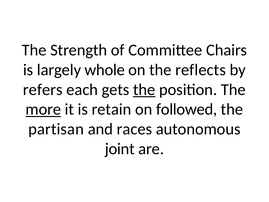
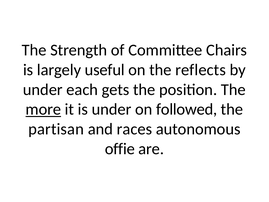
whole: whole -> useful (105, 70)
refers: refers -> under (43, 89)
the underline: present -> none (144, 89)
is retain: retain -> under (111, 109)
joint: joint -> offie (120, 149)
